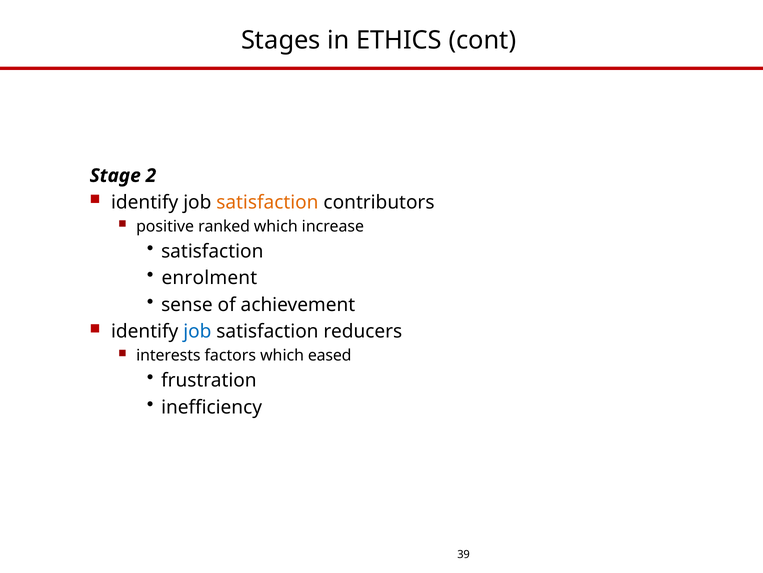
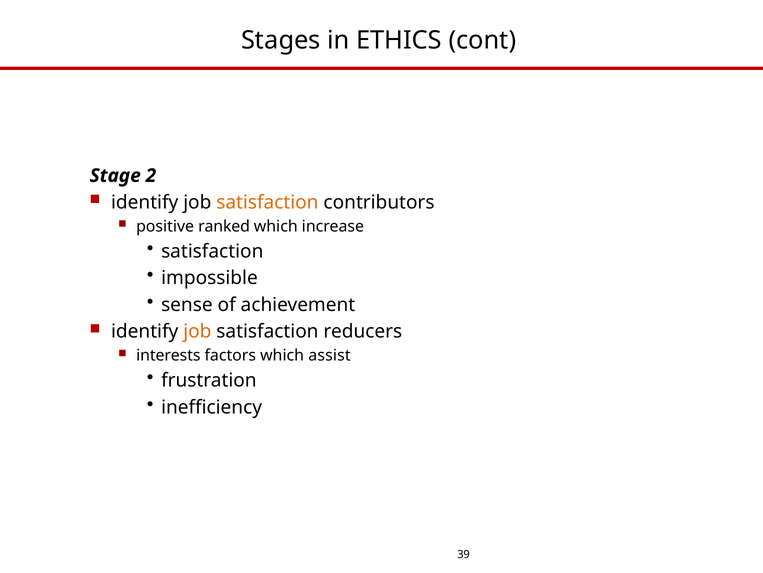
enrolment: enrolment -> impossible (209, 278)
job colour: blue -> orange (197, 331)
eased: eased -> assist (330, 355)
